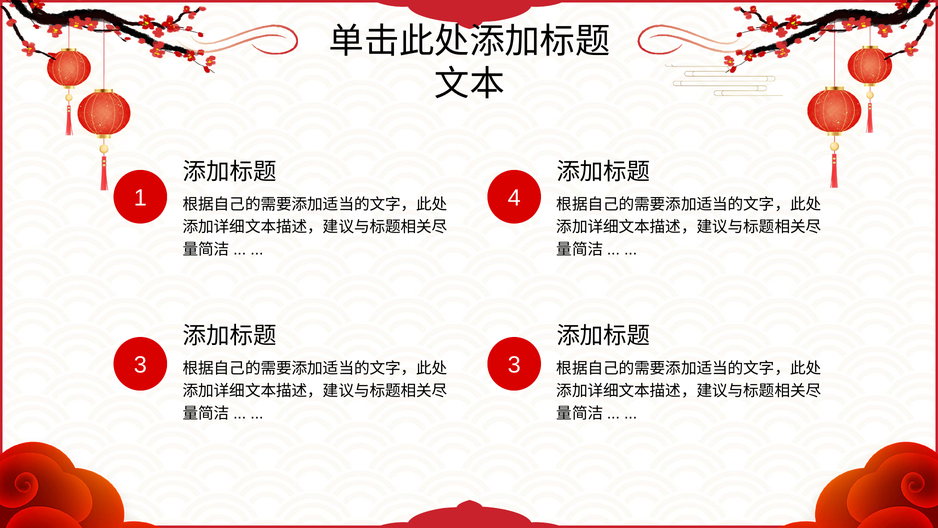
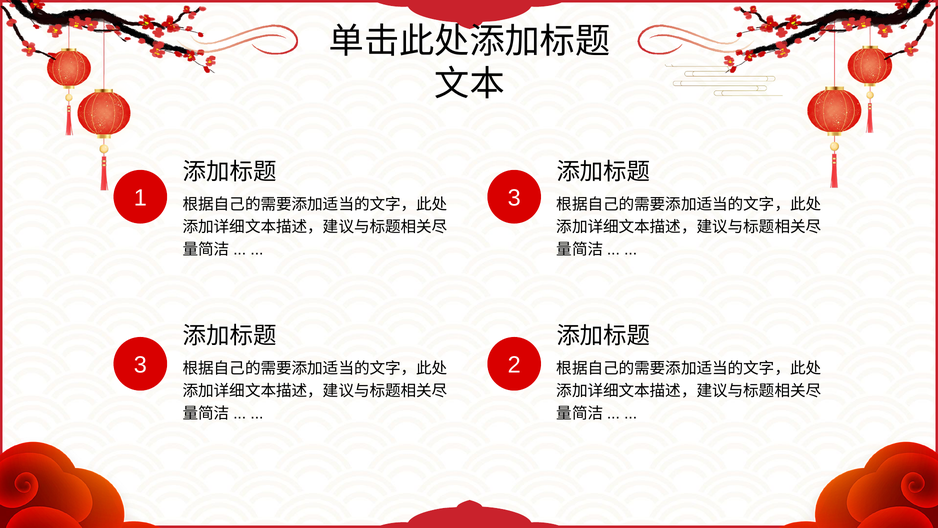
1 4: 4 -> 3 (514, 198)
3 3: 3 -> 2 (514, 365)
